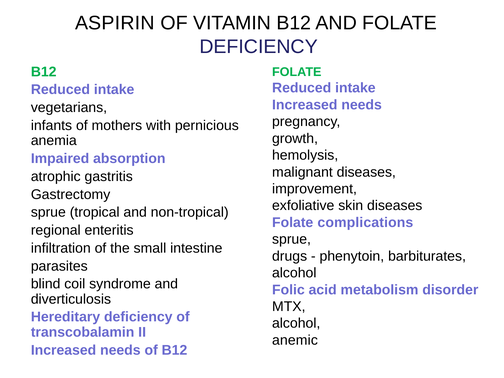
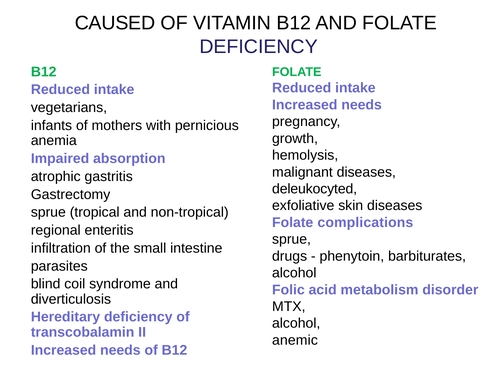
ASPIRIN: ASPIRIN -> CAUSED (115, 23)
improvement: improvement -> deleukocyted (315, 189)
